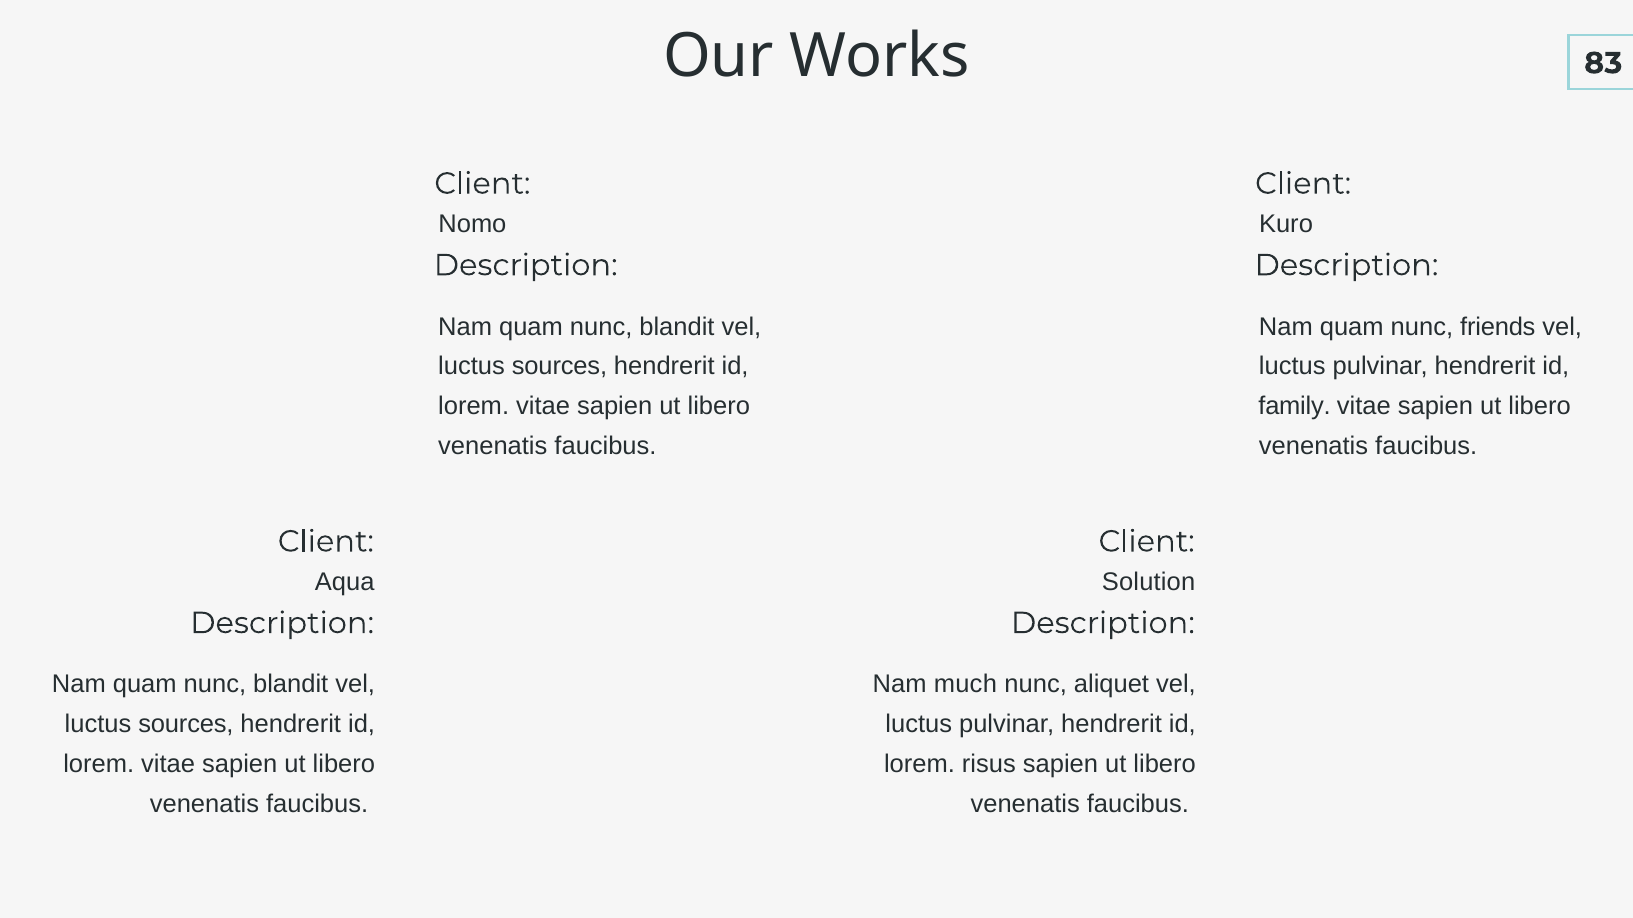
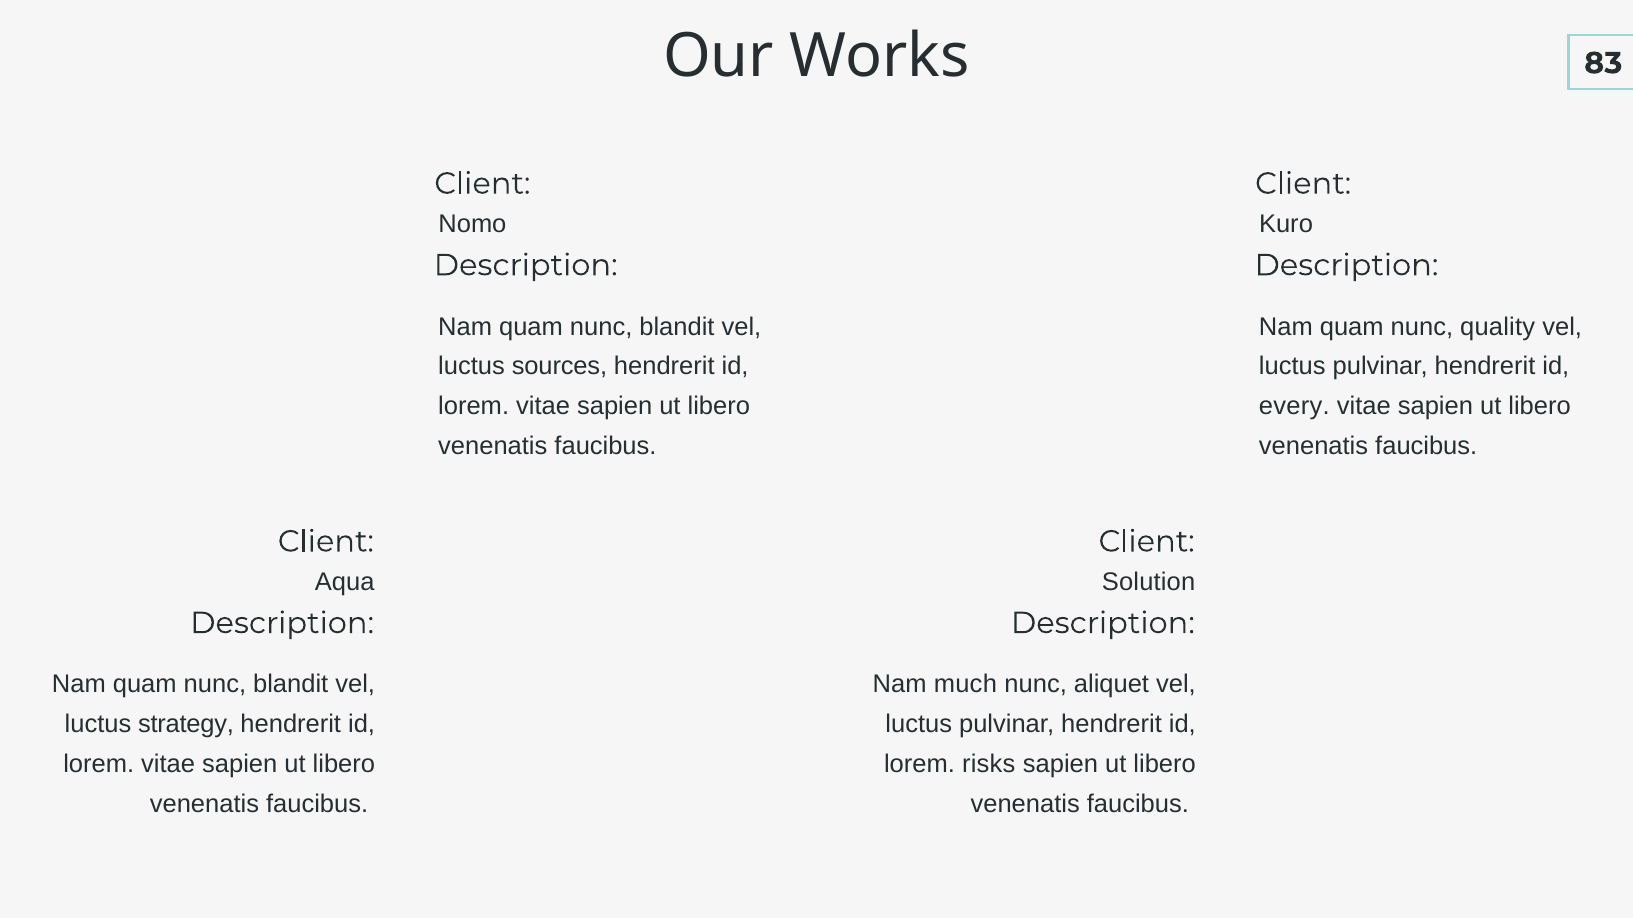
friends: friends -> quality (1498, 327)
family: family -> every (1294, 407)
sources: sources -> strategy (186, 725)
risus: risus -> risks (989, 765)
